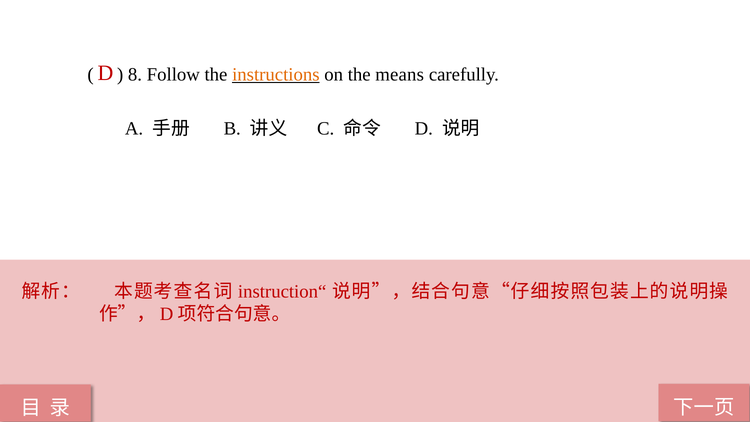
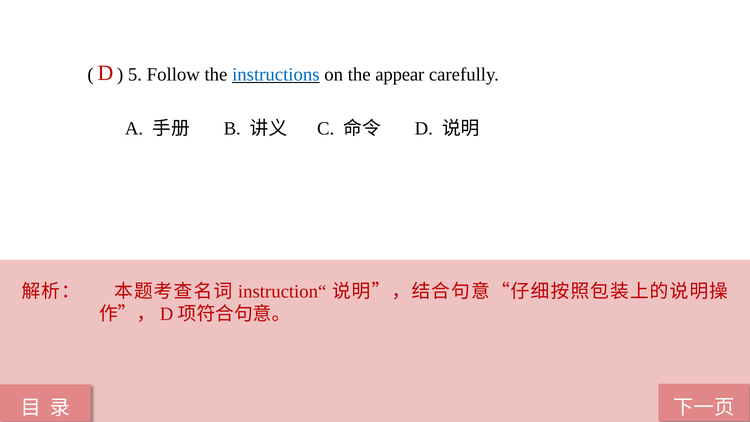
8: 8 -> 5 (135, 74)
instructions colour: orange -> blue (276, 74)
means: means -> appear (400, 74)
